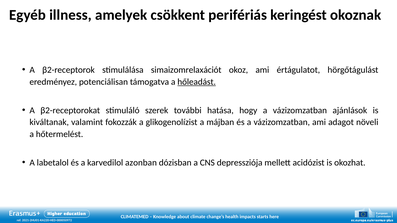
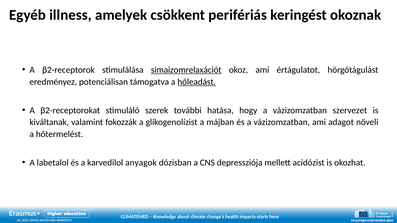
simaizomrelaxációt underline: none -> present (186, 70)
ajánlások: ajánlások -> szervezet (350, 110)
azonban: azonban -> anyagok (141, 163)
